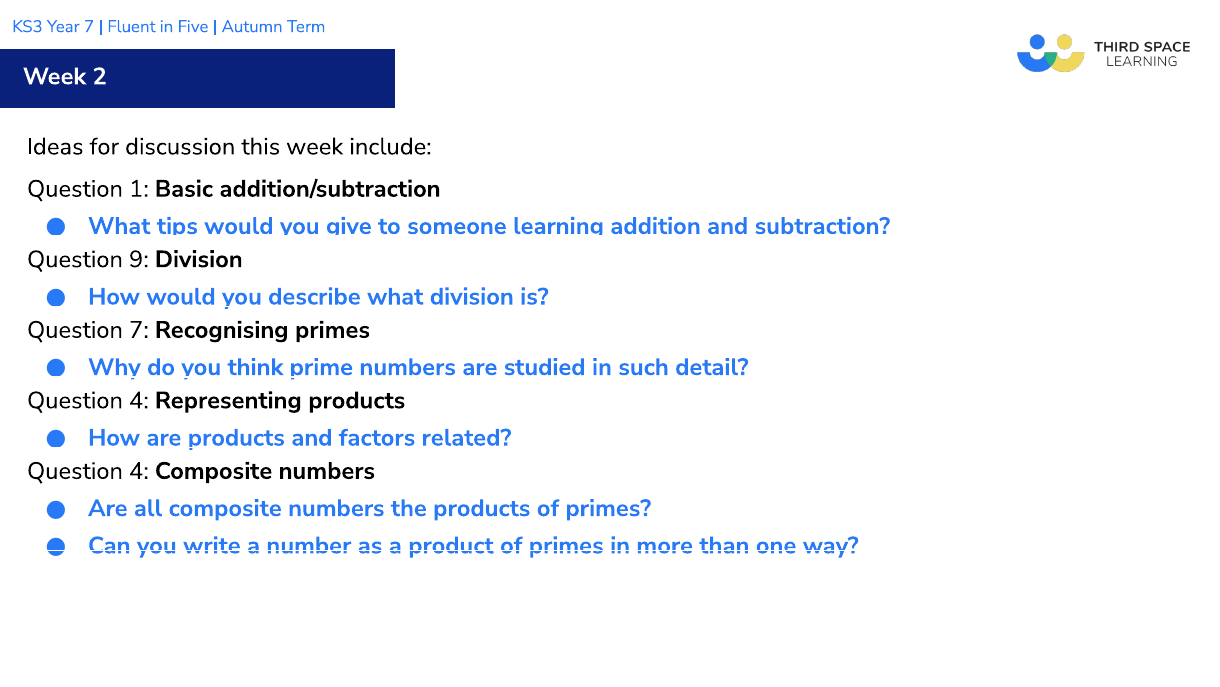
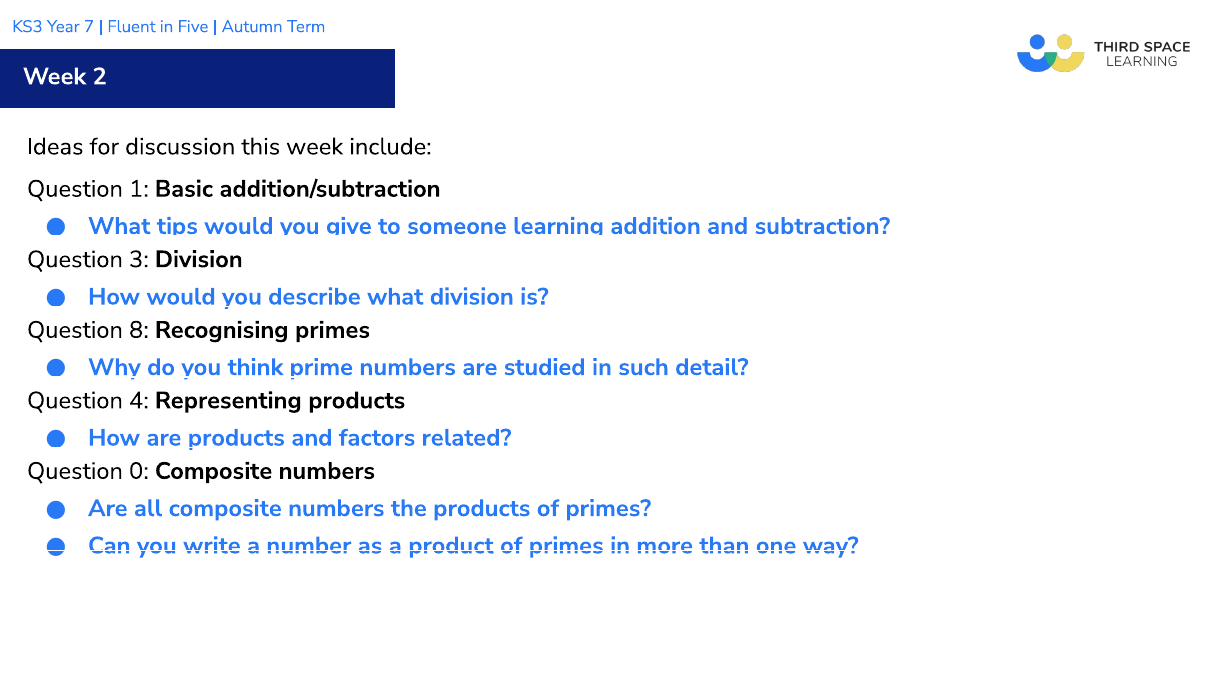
9: 9 -> 3 (139, 259)
Question 7: 7 -> 8 (139, 330)
4: 4 -> 0 (139, 471)
